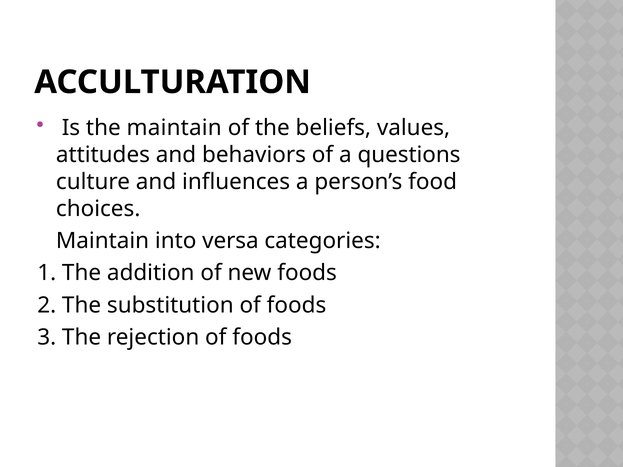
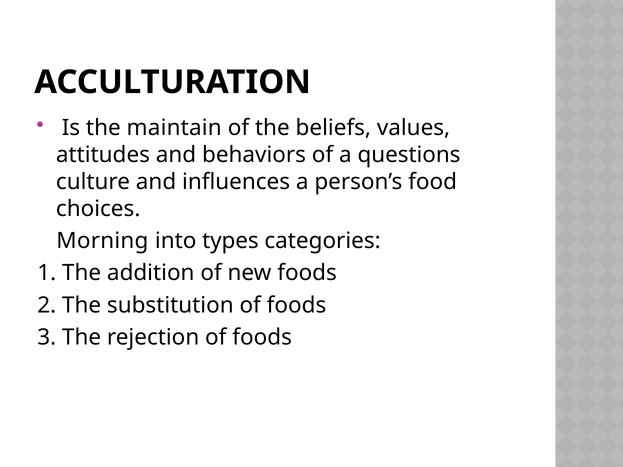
Maintain: Maintain -> Morning (102, 241)
versa: versa -> types (230, 241)
